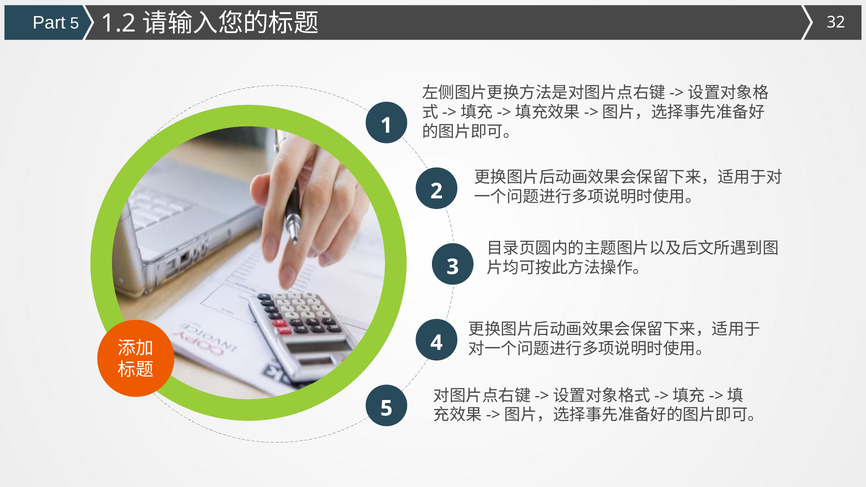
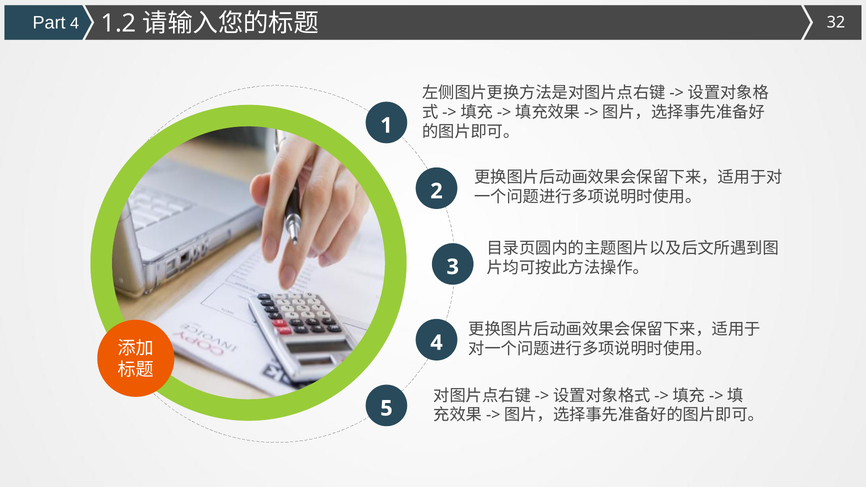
Part 5: 5 -> 4 (75, 23)
